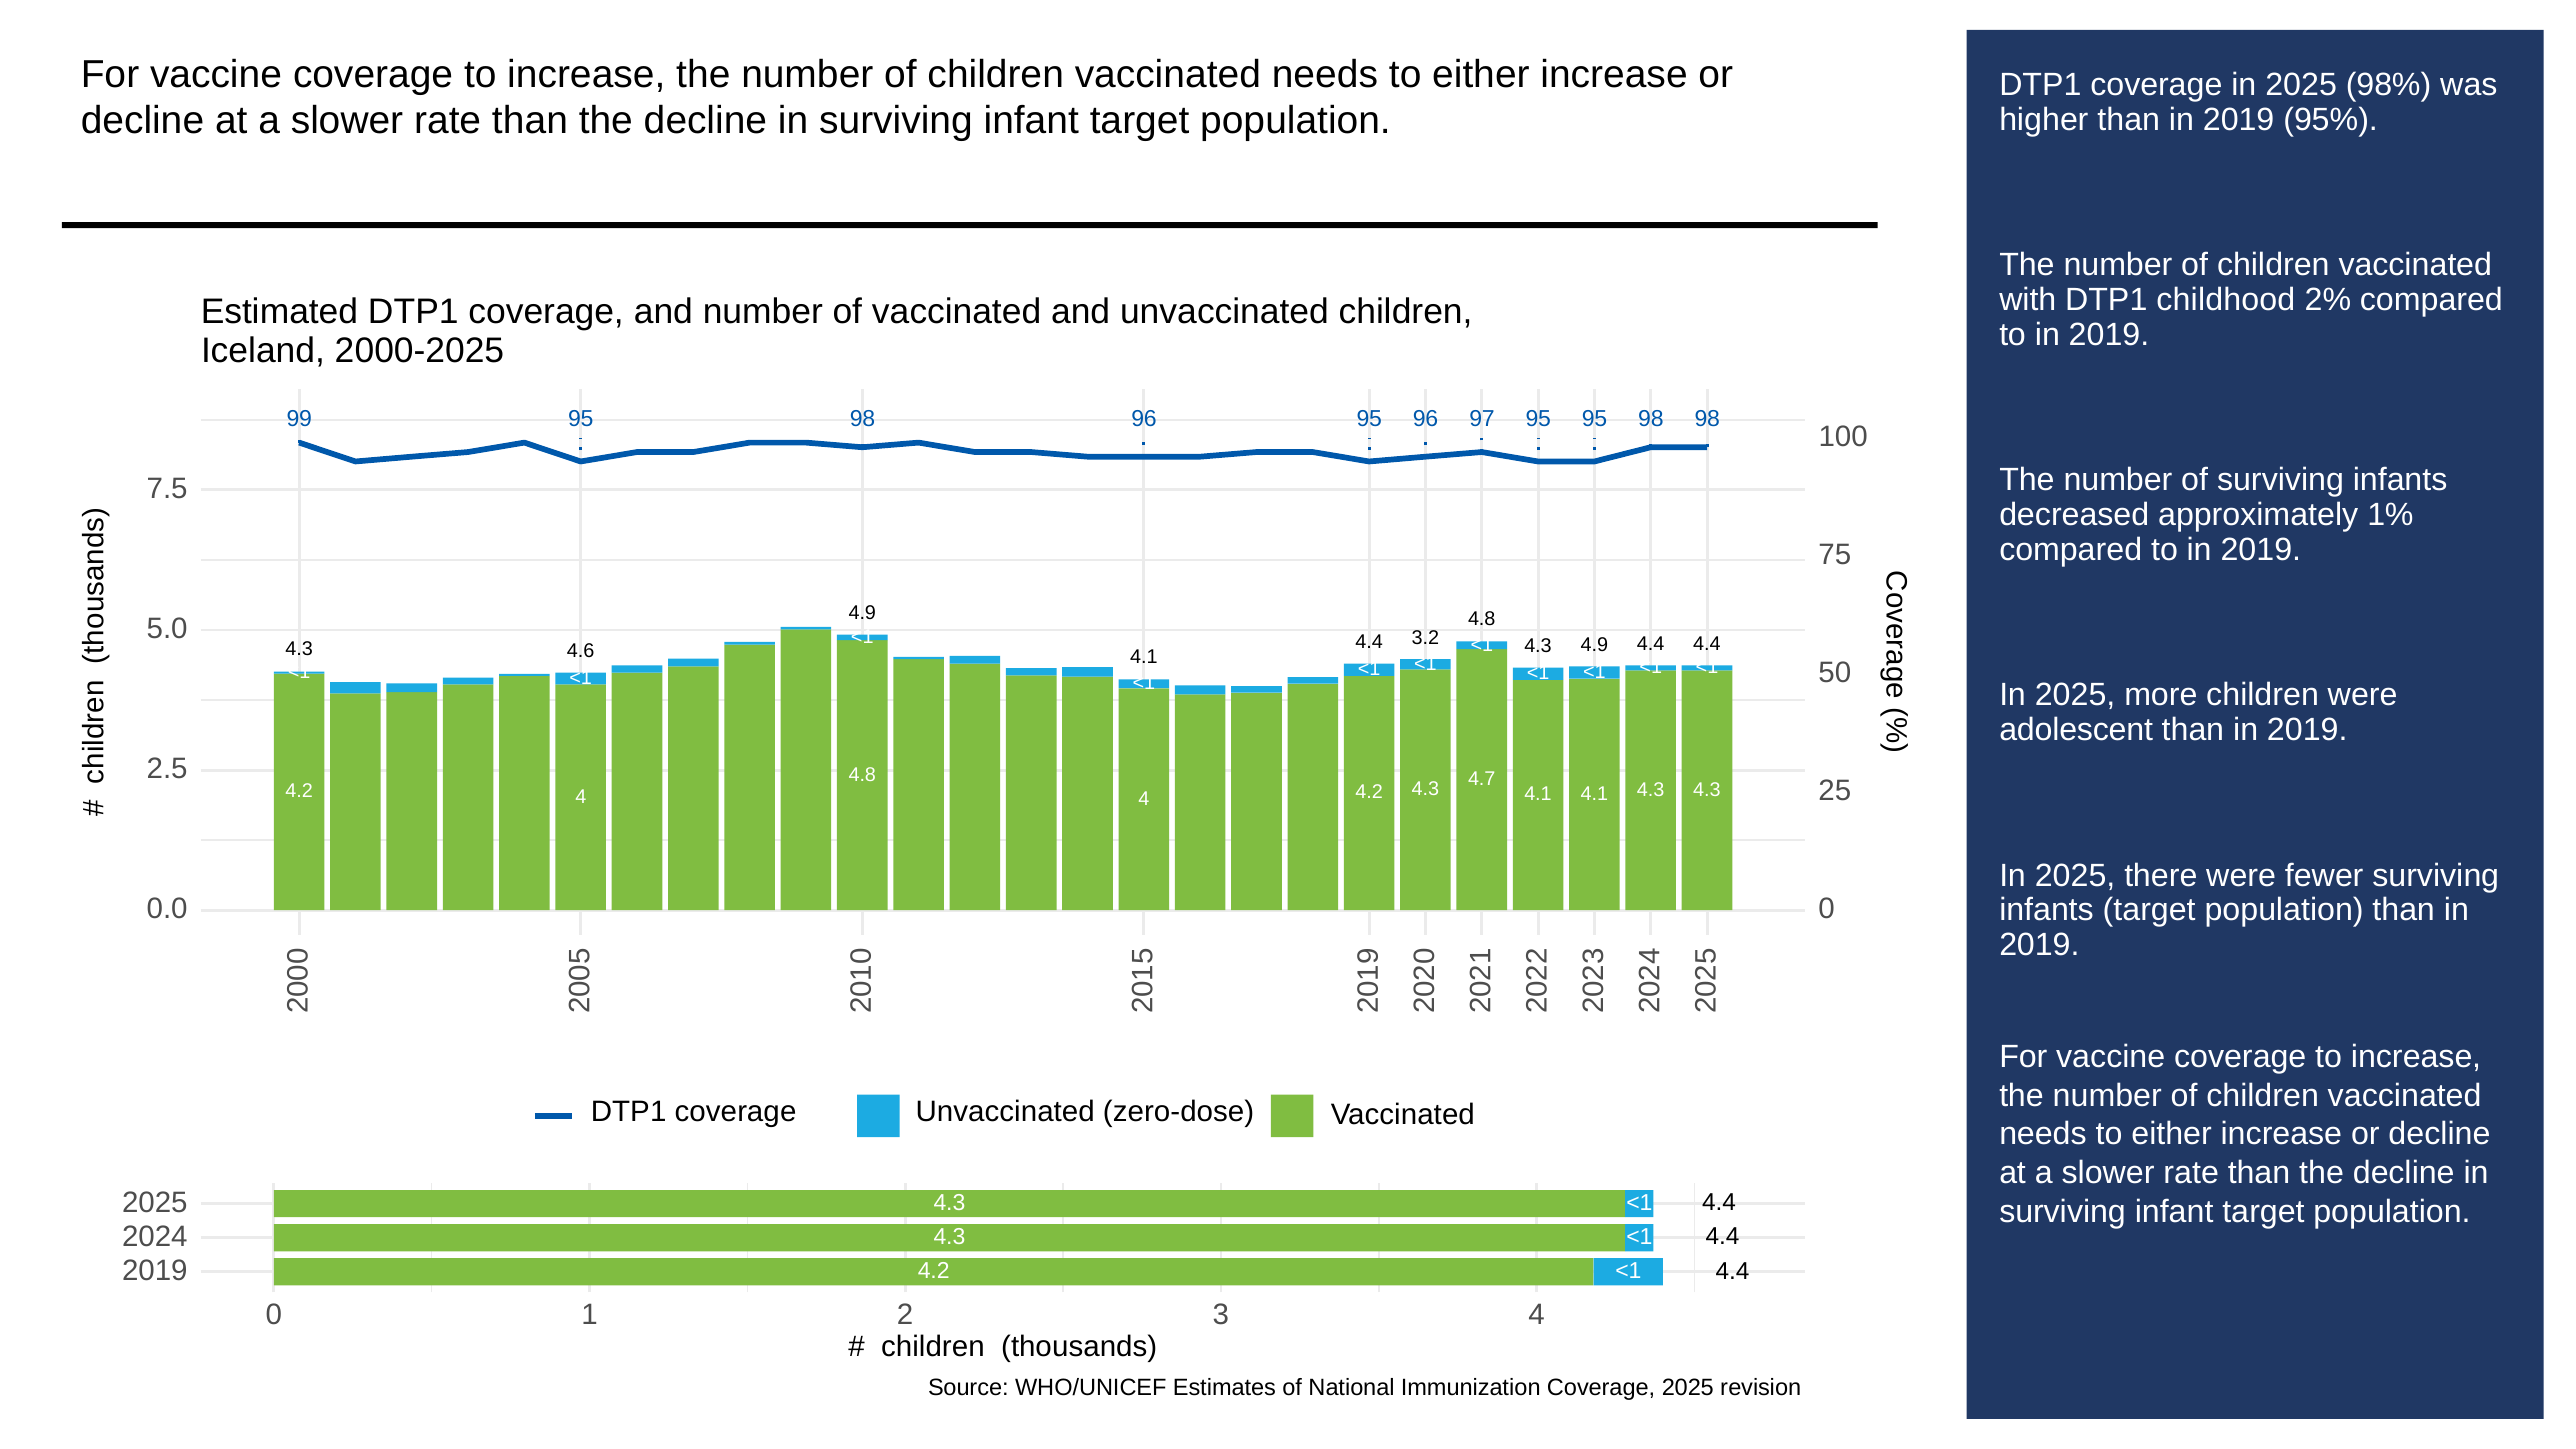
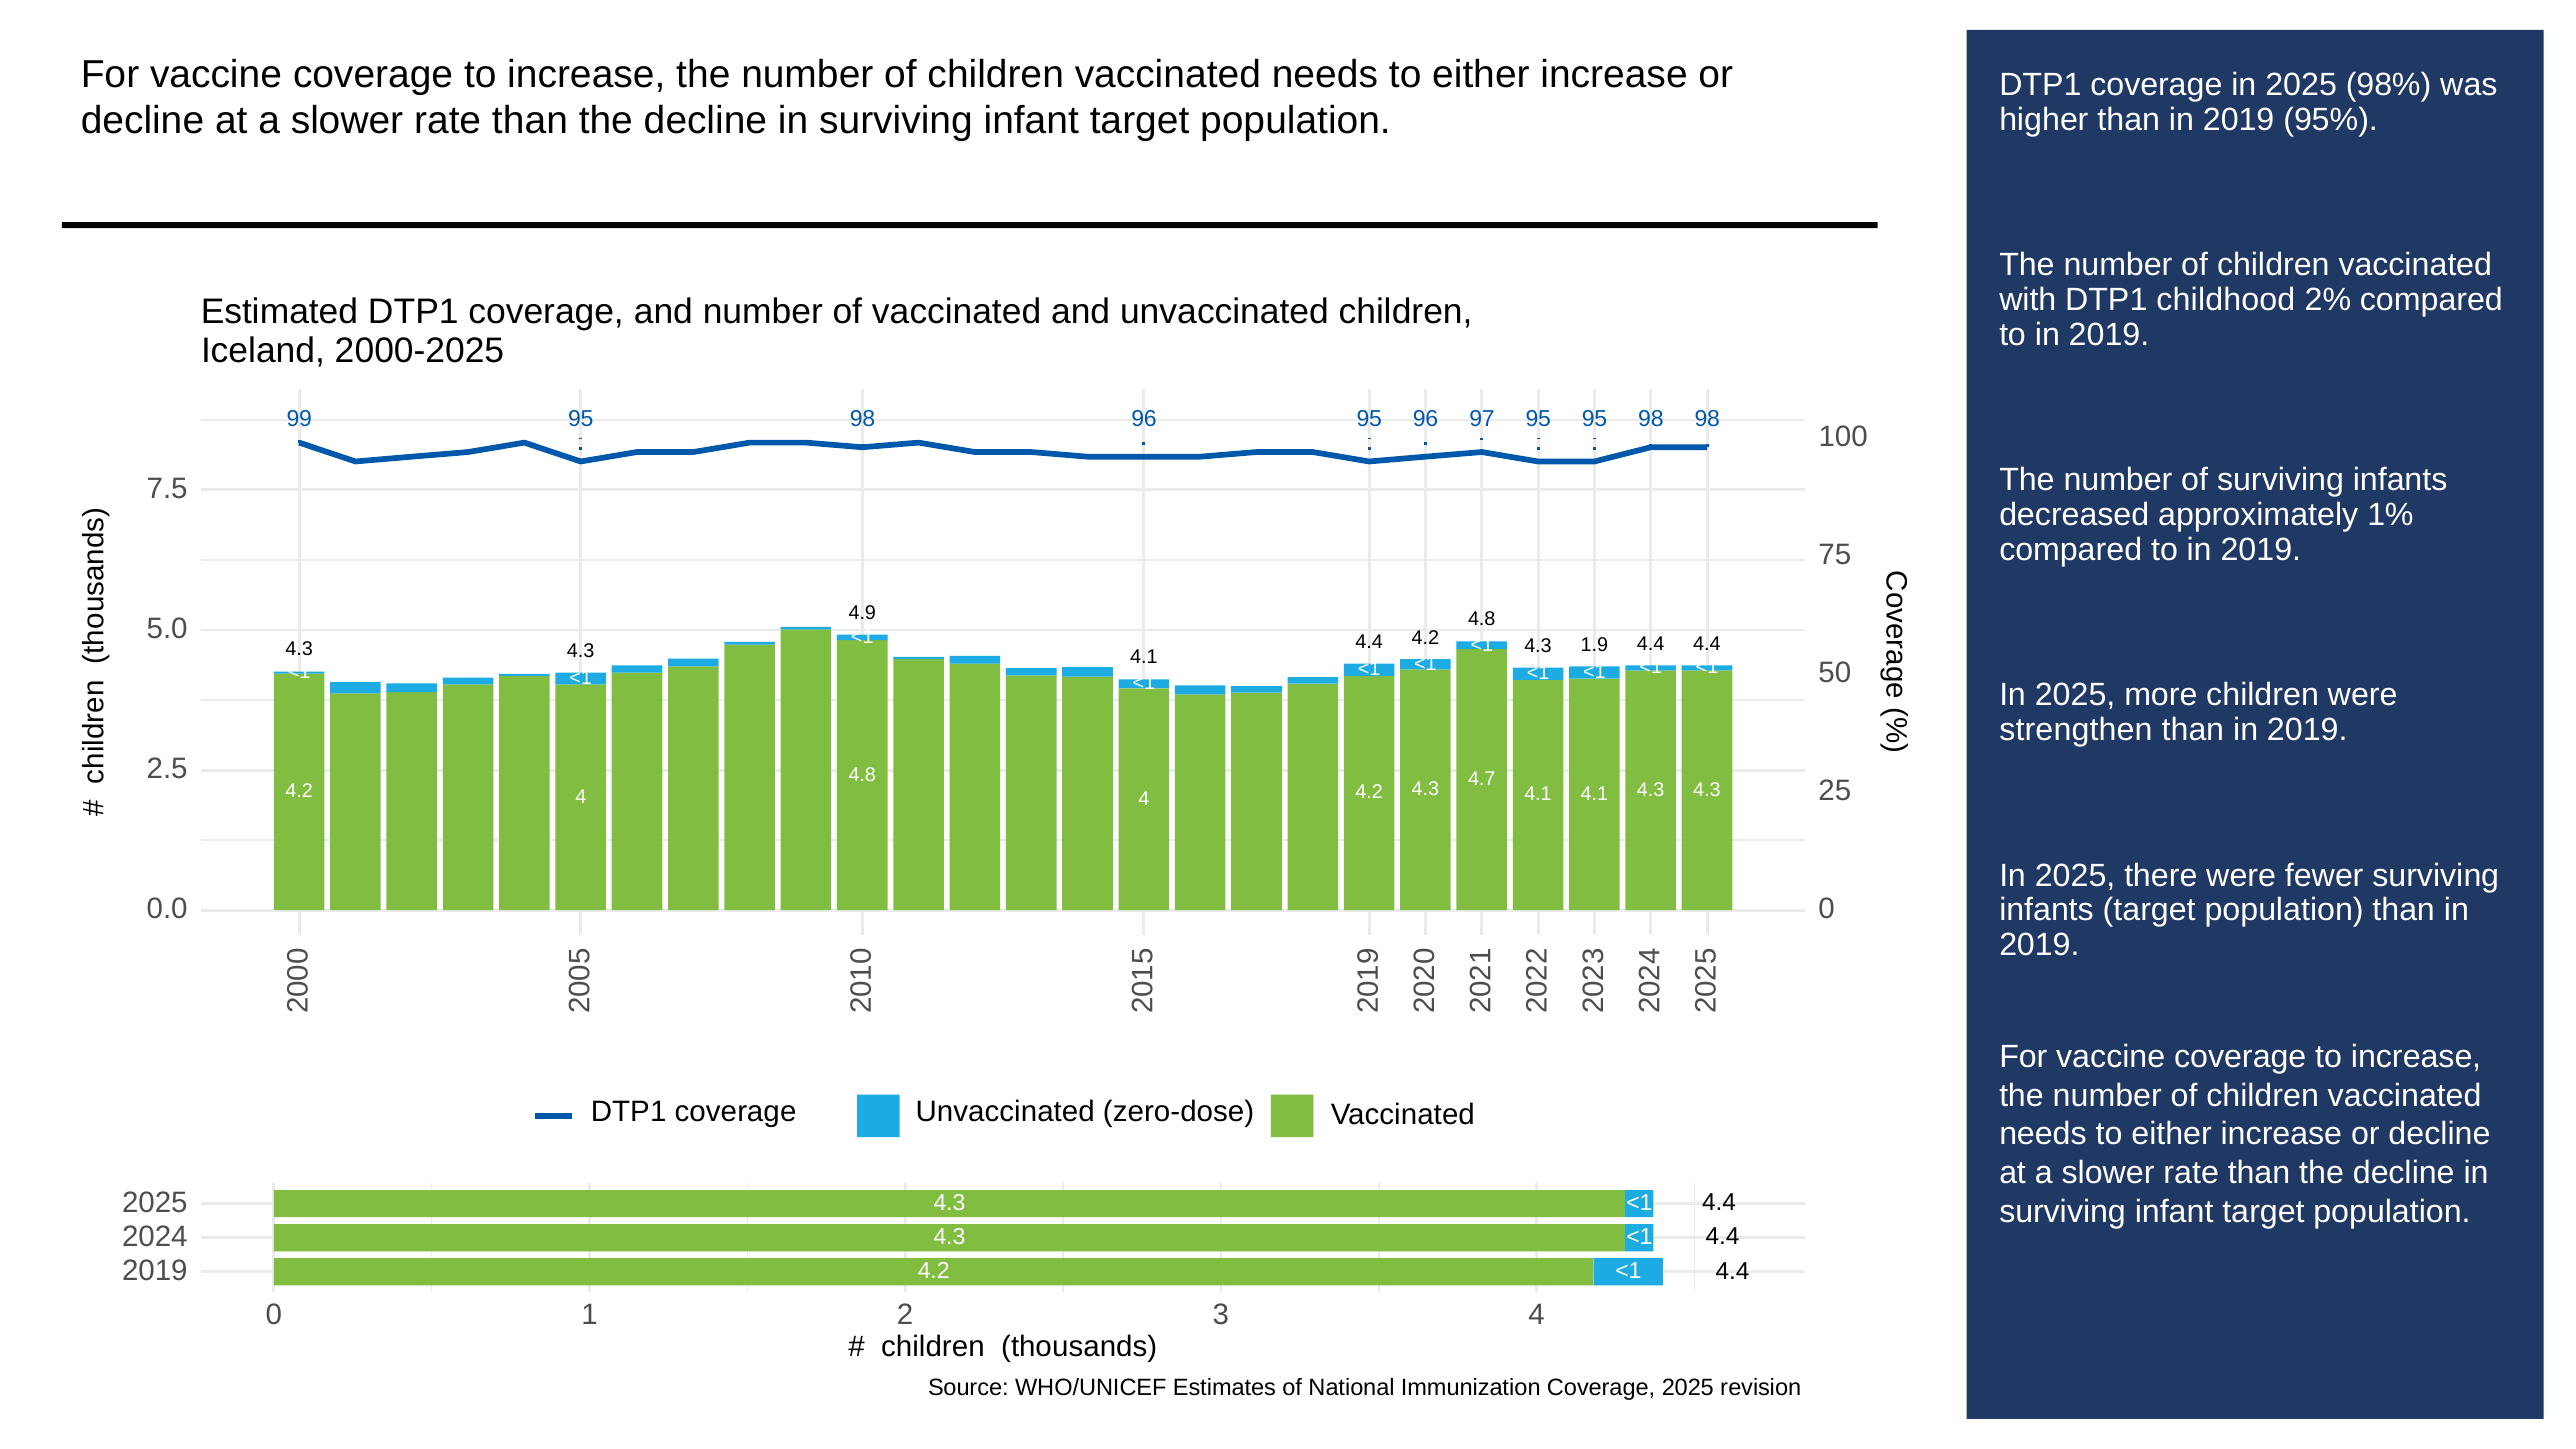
3.2: 3.2 -> 4.2 (1425, 638)
4.3 4.9: 4.9 -> 1.9 (1594, 645)
4.3 4.6: 4.6 -> 4.3 (581, 651)
adolescent: adolescent -> strengthen (2076, 730)
